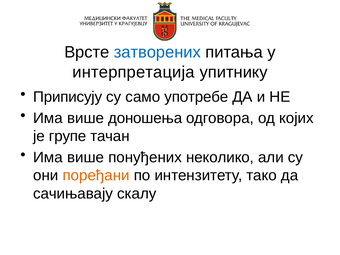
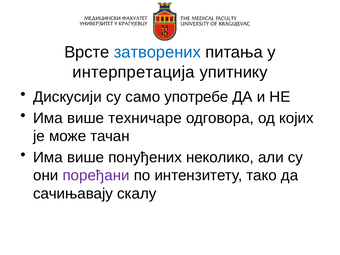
Приписују: Приписују -> Дискусији (68, 97)
доношења: доношења -> техничаре (145, 118)
групе: групе -> може (68, 136)
поређани colour: orange -> purple (96, 175)
